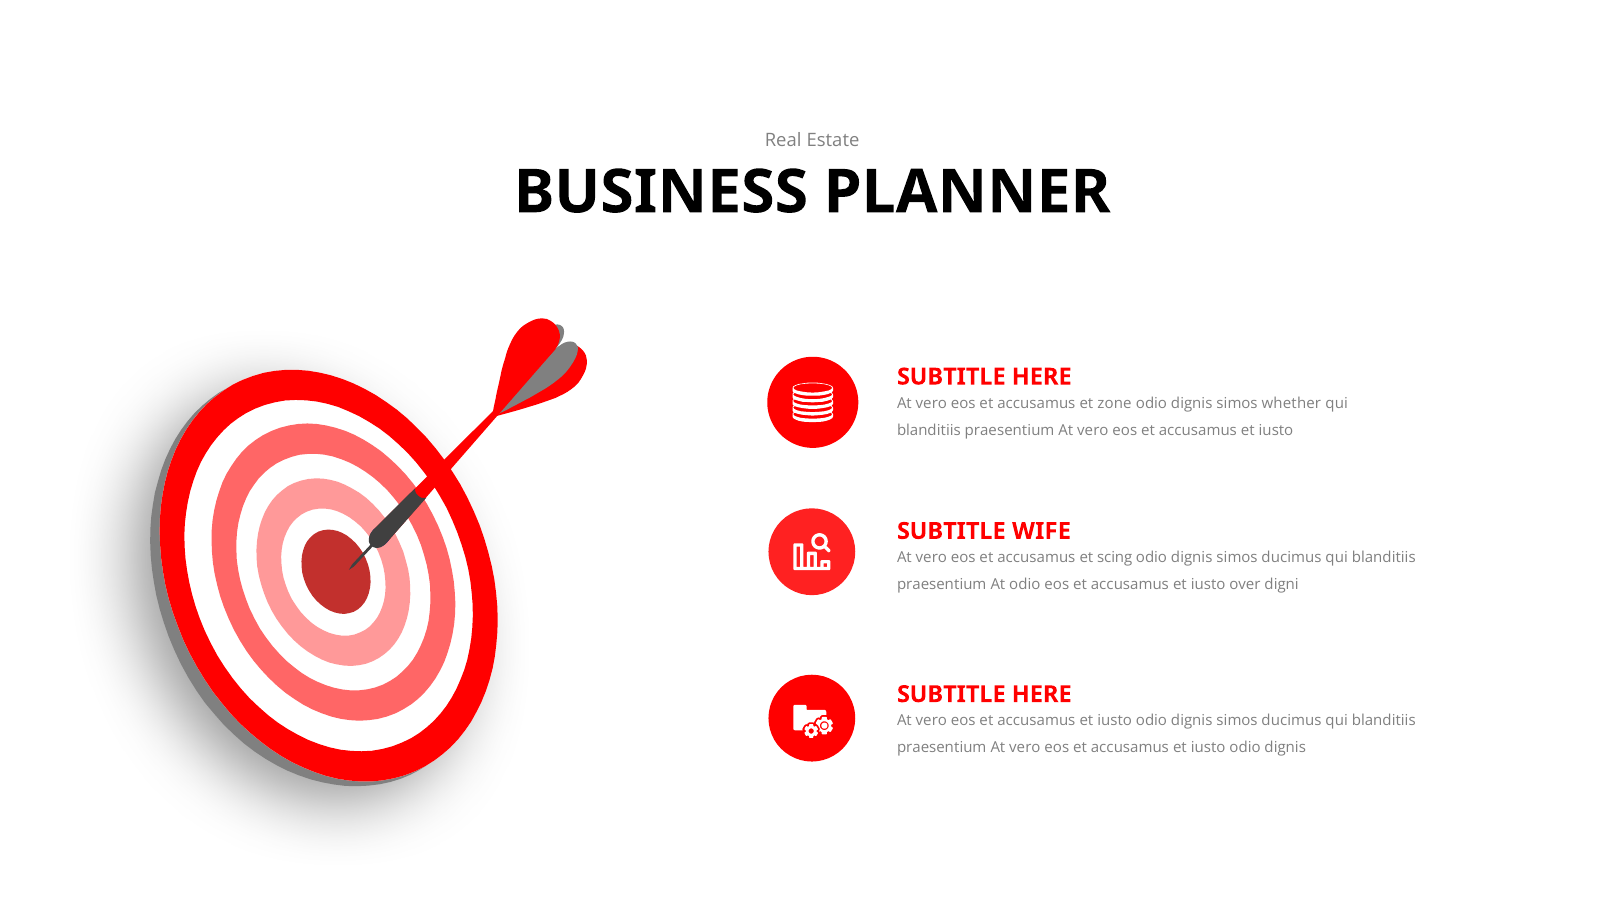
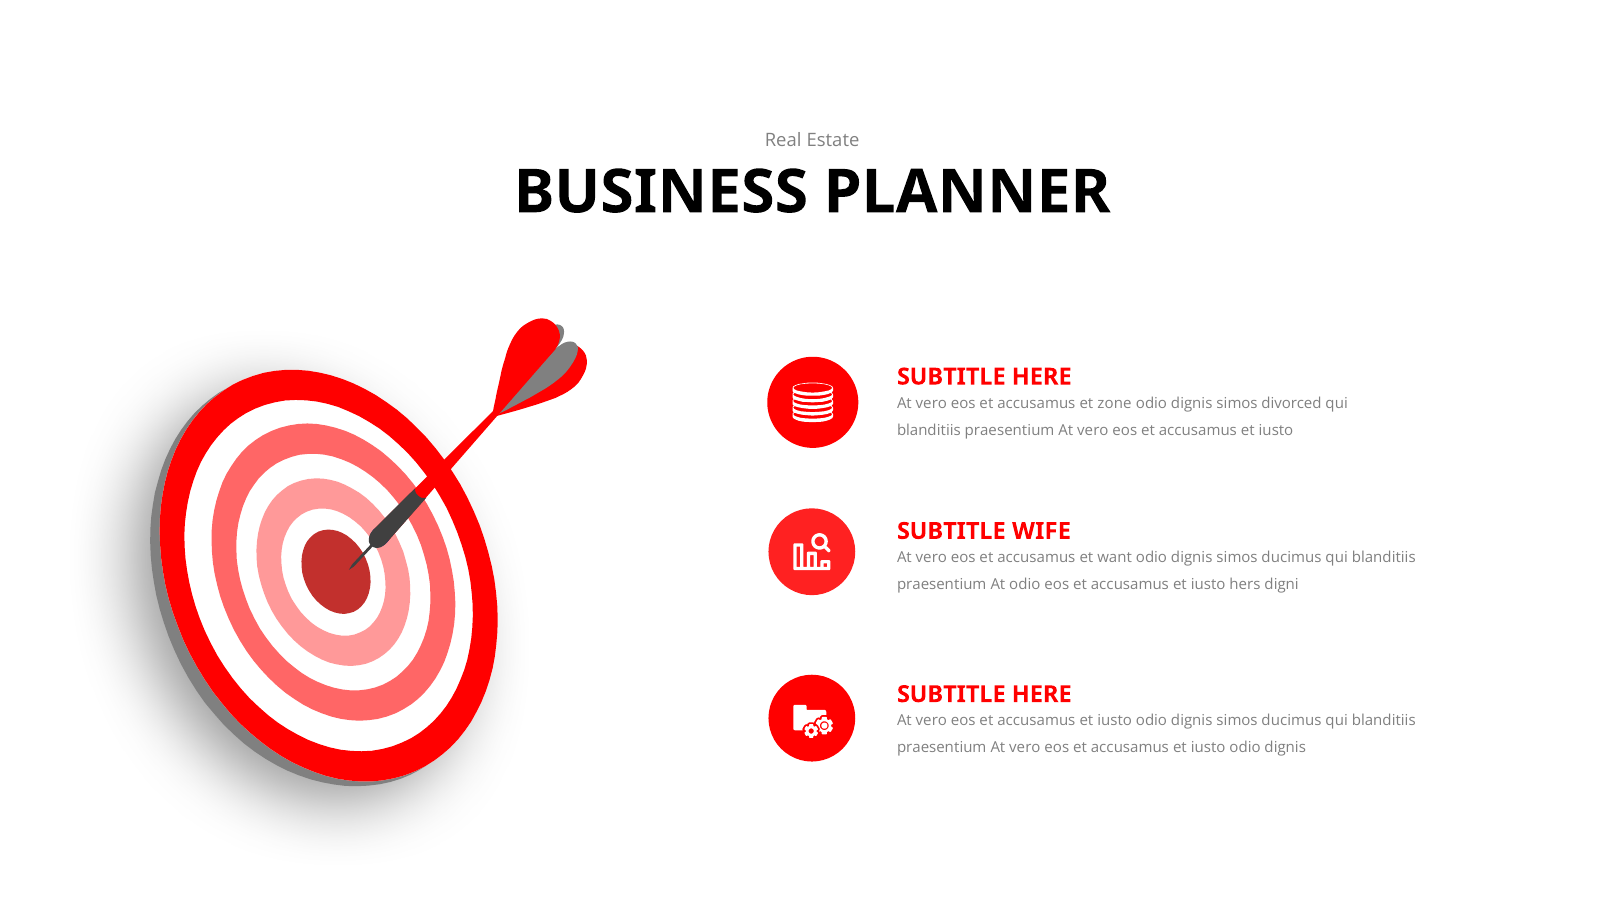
whether: whether -> divorced (1292, 403)
scing: scing -> want (1115, 557)
over: over -> hers (1245, 584)
